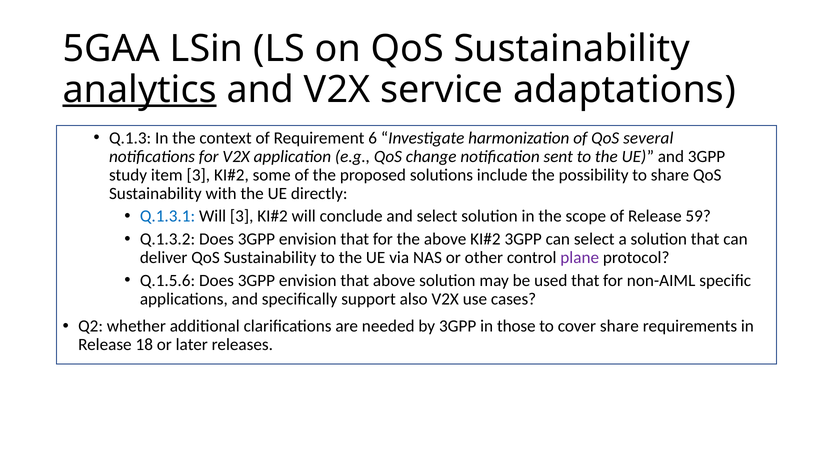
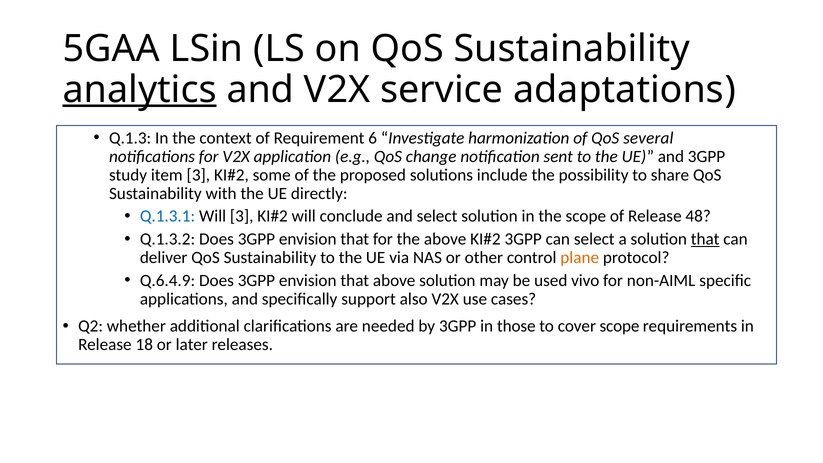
59: 59 -> 48 (698, 216)
that underline: none -> present (705, 239)
plane colour: purple -> orange (580, 258)
Q.1.5.6: Q.1.5.6 -> Q.6.4.9 (167, 280)
used that: that -> vivo (585, 280)
cover share: share -> scope (619, 326)
